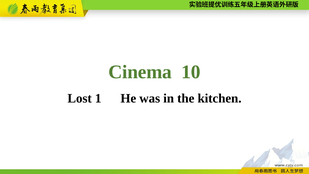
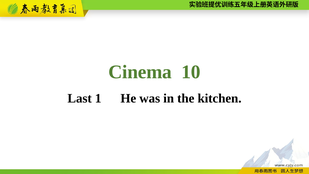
Lost: Lost -> Last (80, 98)
